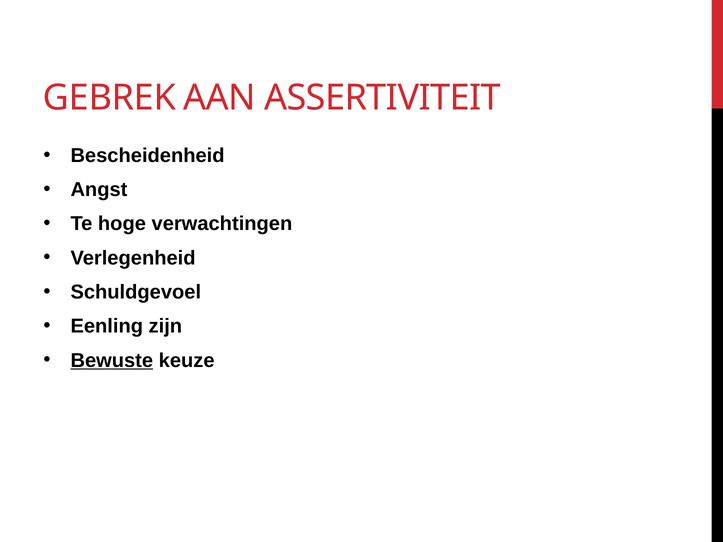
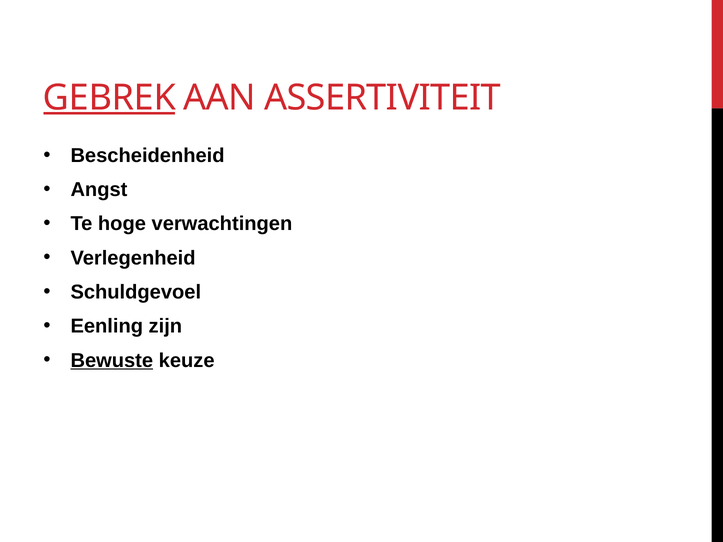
GEBREK underline: none -> present (109, 98)
